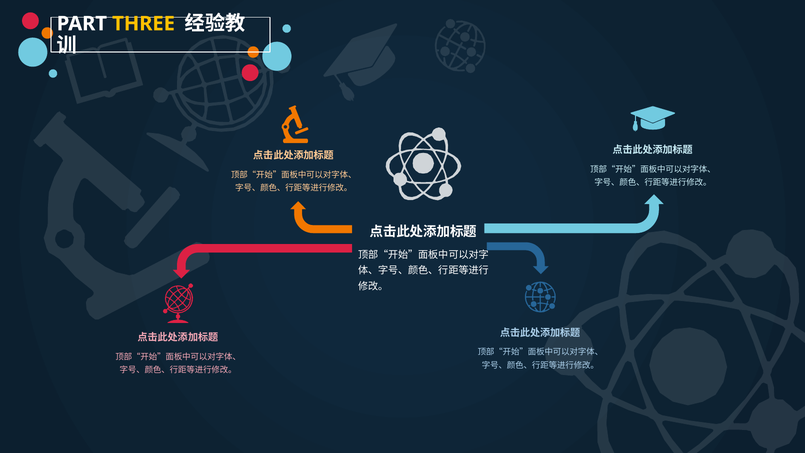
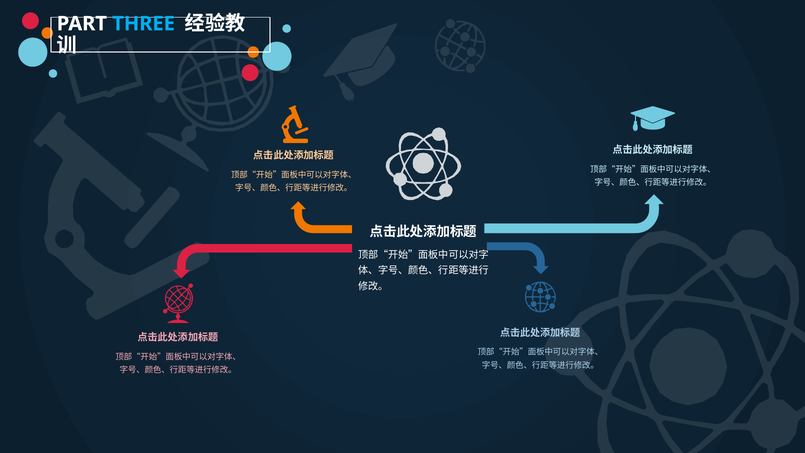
THREE colour: yellow -> light blue (144, 24)
